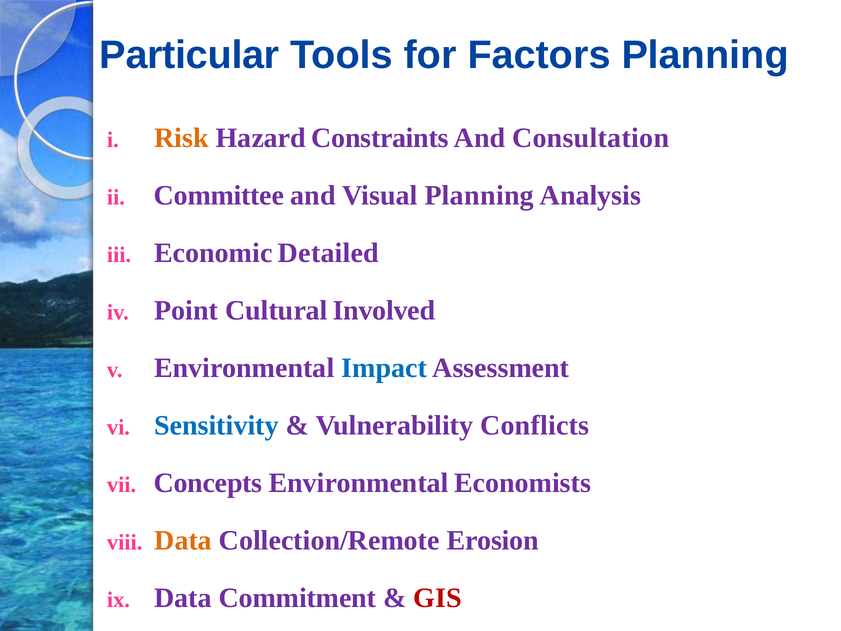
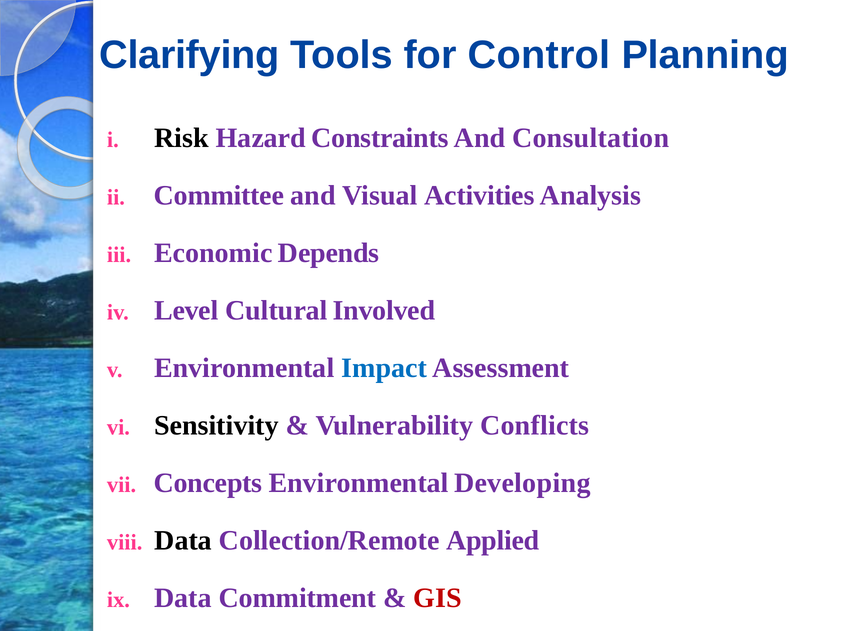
Particular: Particular -> Clarifying (189, 55)
Factors: Factors -> Control (539, 55)
Risk colour: orange -> black (181, 138)
Visual Planning: Planning -> Activities (480, 195)
Detailed: Detailed -> Depends (329, 253)
Point: Point -> Level (186, 310)
Sensitivity colour: blue -> black (216, 425)
Economists: Economists -> Developing (522, 483)
Data colour: orange -> black (183, 540)
Erosion: Erosion -> Applied (493, 540)
